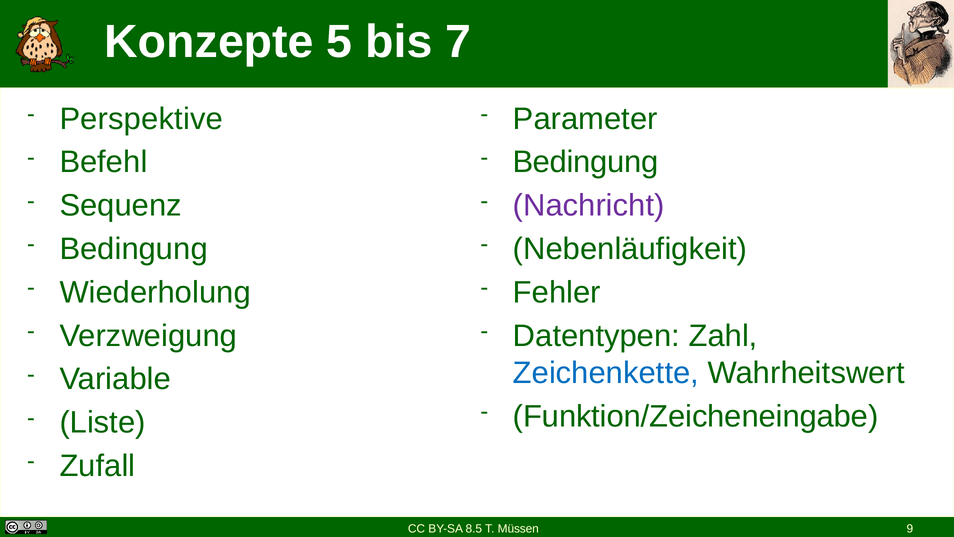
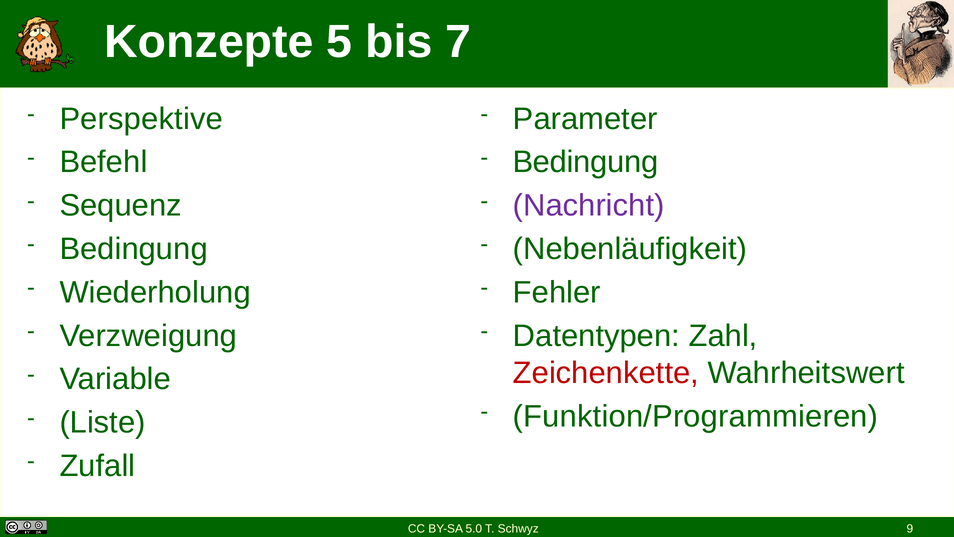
Zeichenkette colour: blue -> red (606, 373)
Funktion/Zeicheneingabe: Funktion/Zeicheneingabe -> Funktion/Programmieren (696, 416)
8.5: 8.5 -> 5.0 (474, 529)
Müssen: Müssen -> Schwyz (518, 529)
